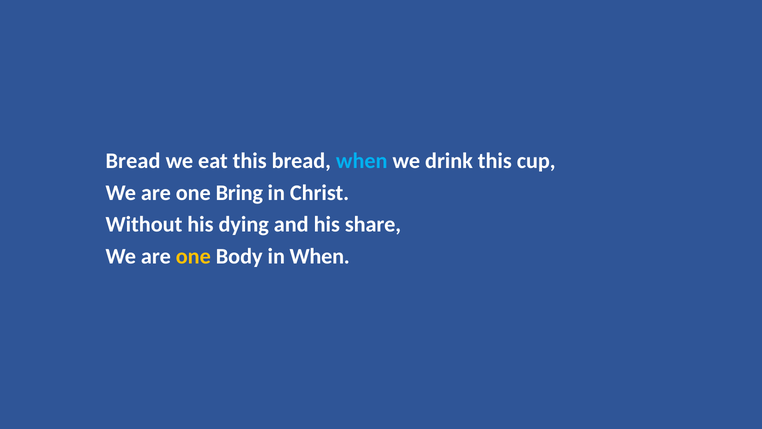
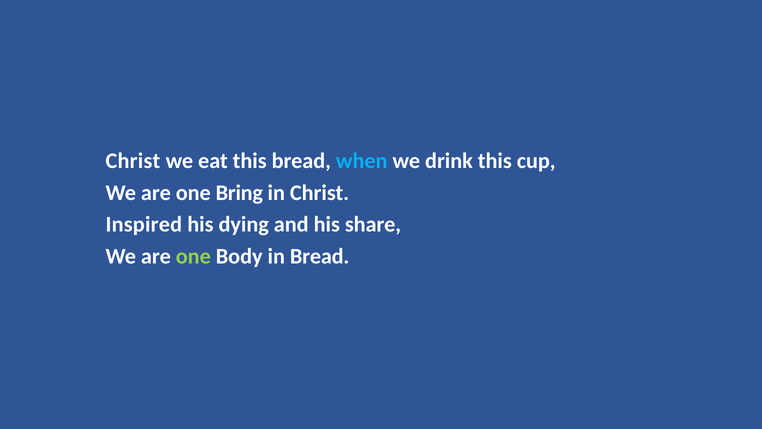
Bread: Bread -> Christ (133, 161)
Without: Without -> Inspired (144, 224)
one colour: yellow -> light green (193, 256)
in When: When -> Bread (320, 256)
